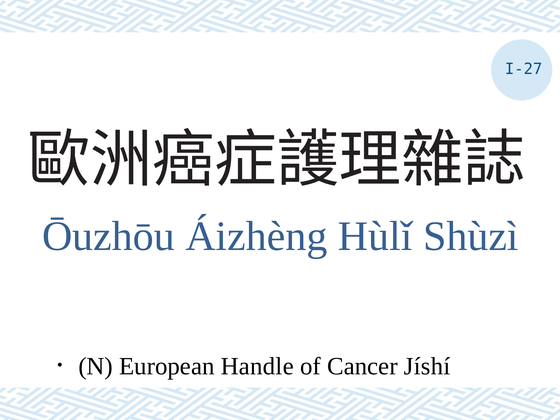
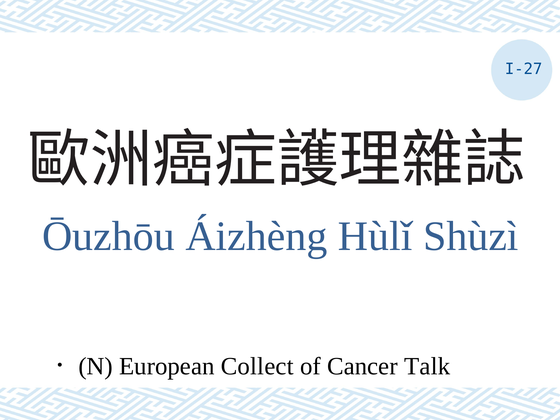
Handle: Handle -> Collect (257, 366)
Jíshí: Jíshí -> Talk (427, 366)
